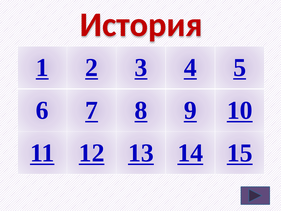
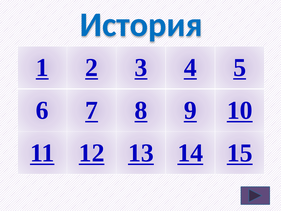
История colour: red -> blue (141, 25)
